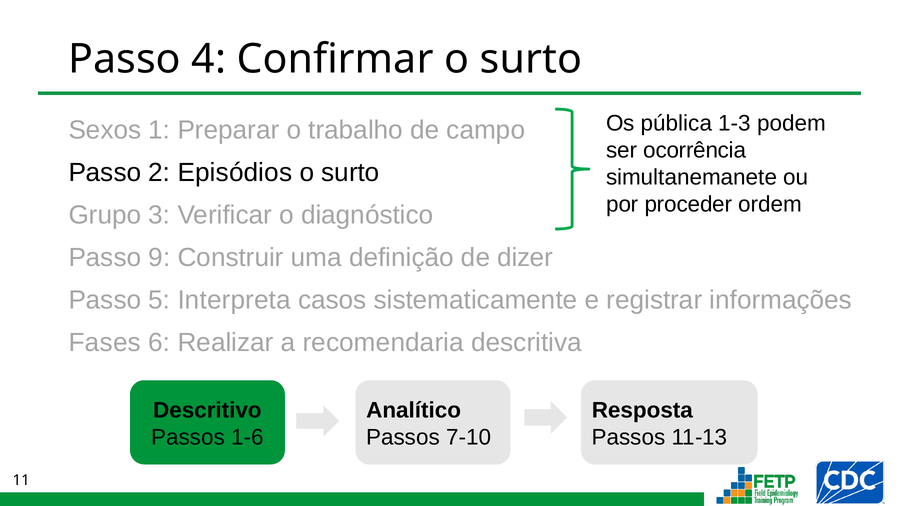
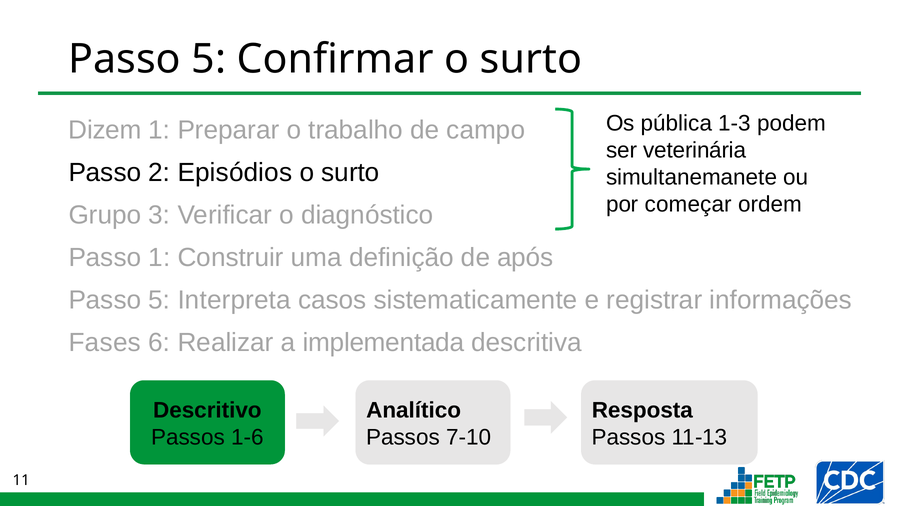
4: 4 -> 5 (209, 59)
Sexos: Sexos -> Dizem (105, 130)
ocorrência: ocorrência -> veterinária (695, 150)
proceder: proceder -> começar (688, 204)
Passo 9: 9 -> 1 (159, 257)
dizer: dizer -> após (525, 257)
recomendaria: recomendaria -> implementada (383, 342)
